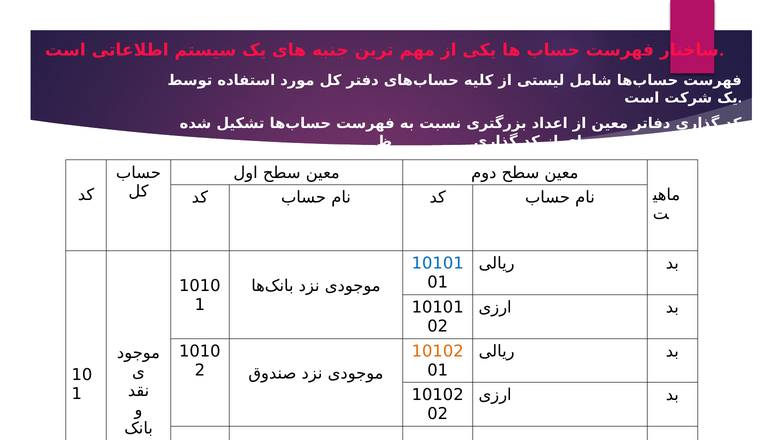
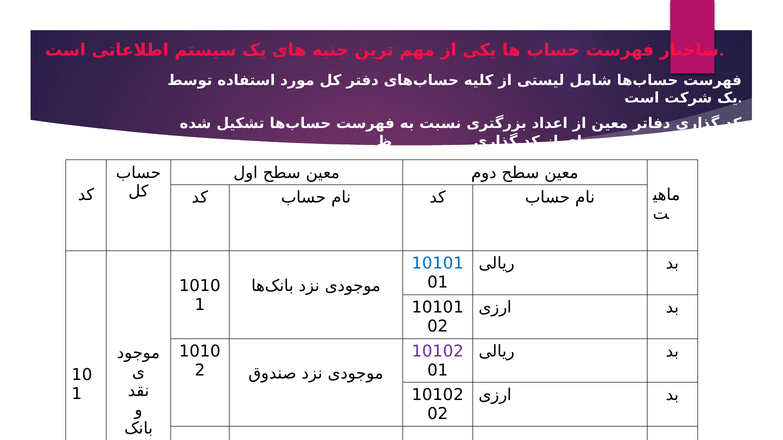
10102 colour: orange -> purple (438, 352)
